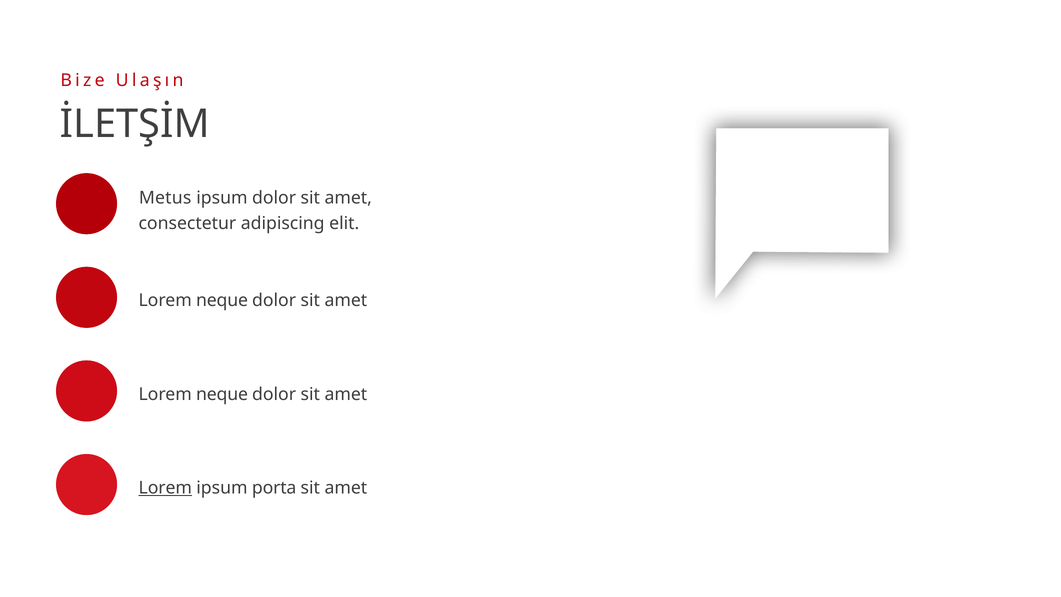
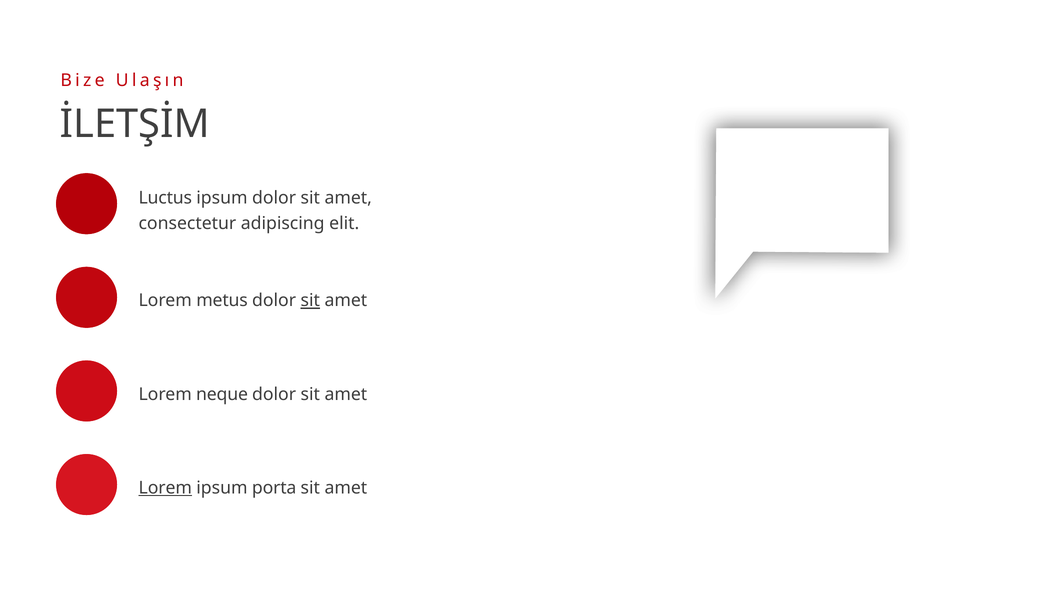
Metus: Metus -> Luctus (165, 198)
neque: neque -> metus (222, 301)
sit underline: none -> present (310, 301)
